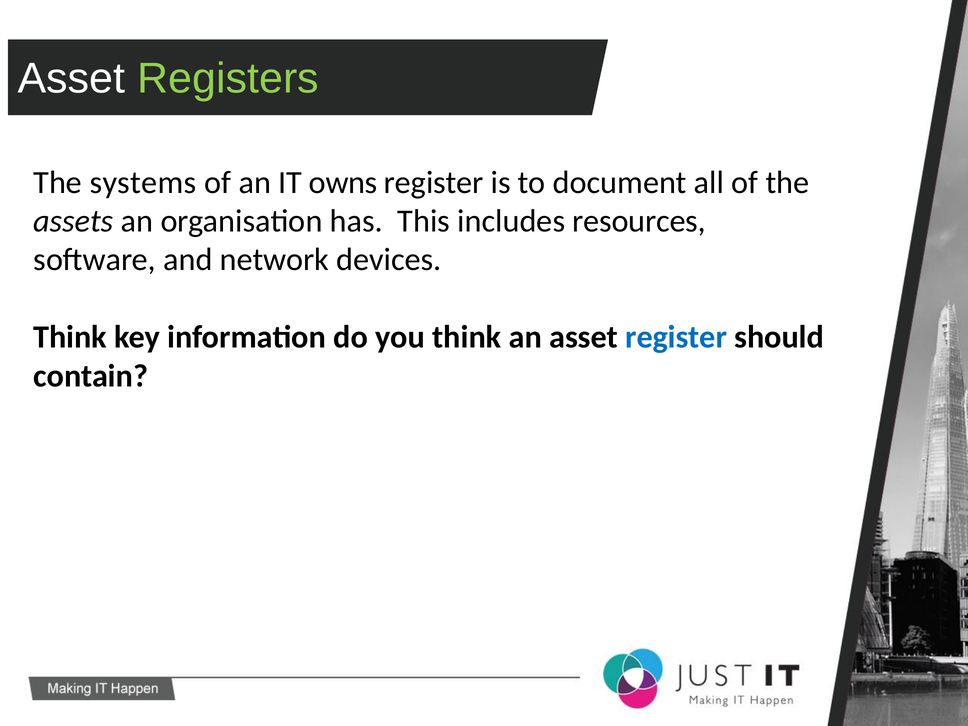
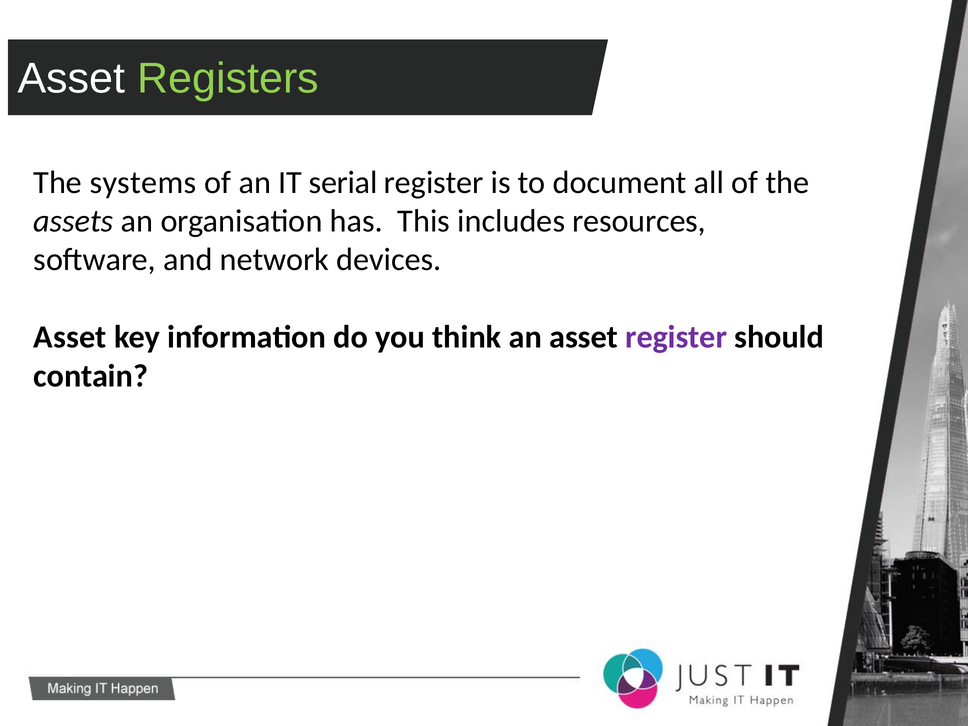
owns: owns -> serial (343, 182)
Think: Think -> Asset (70, 337)
register colour: blue -> purple (676, 337)
